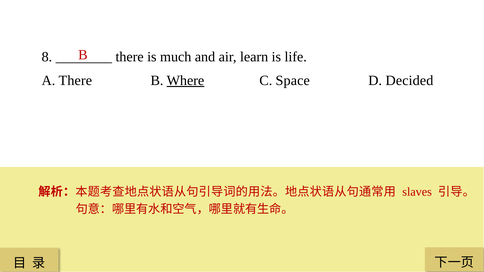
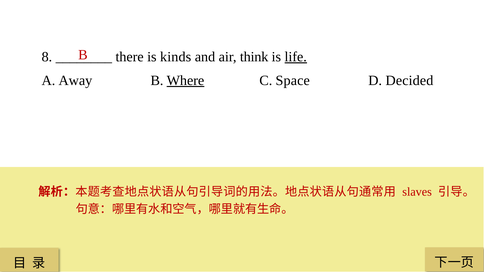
much: much -> kinds (176, 57)
learn: learn -> think (254, 57)
life underline: none -> present (296, 57)
A There: There -> Away (75, 81)
